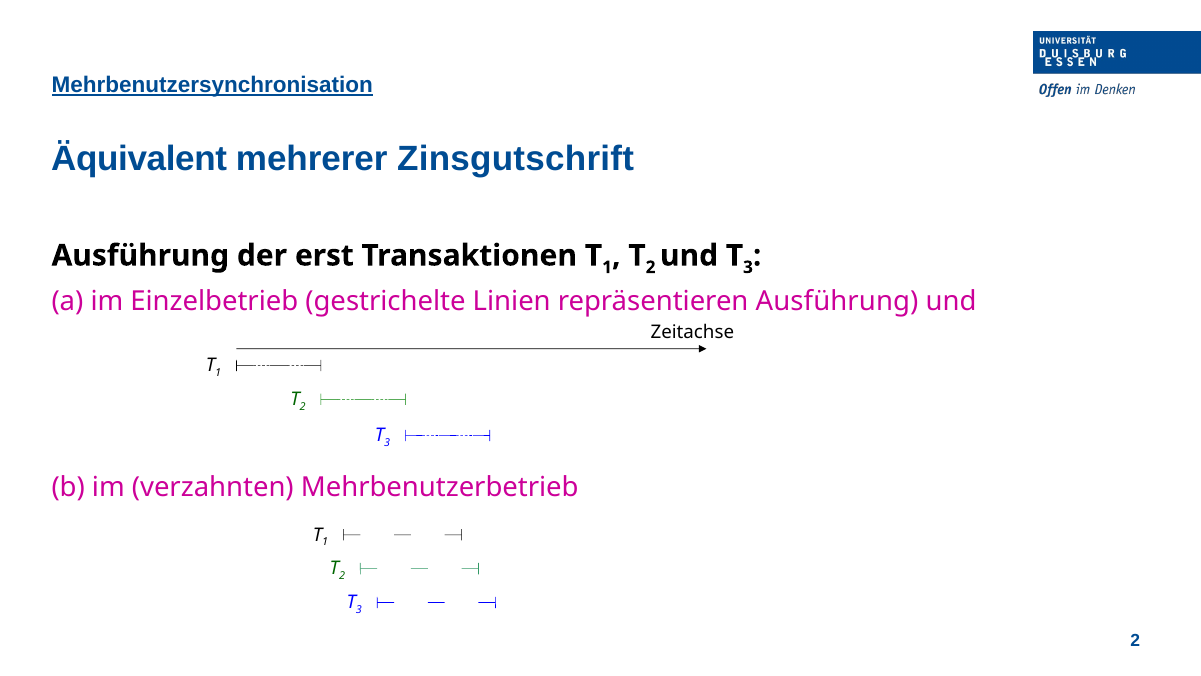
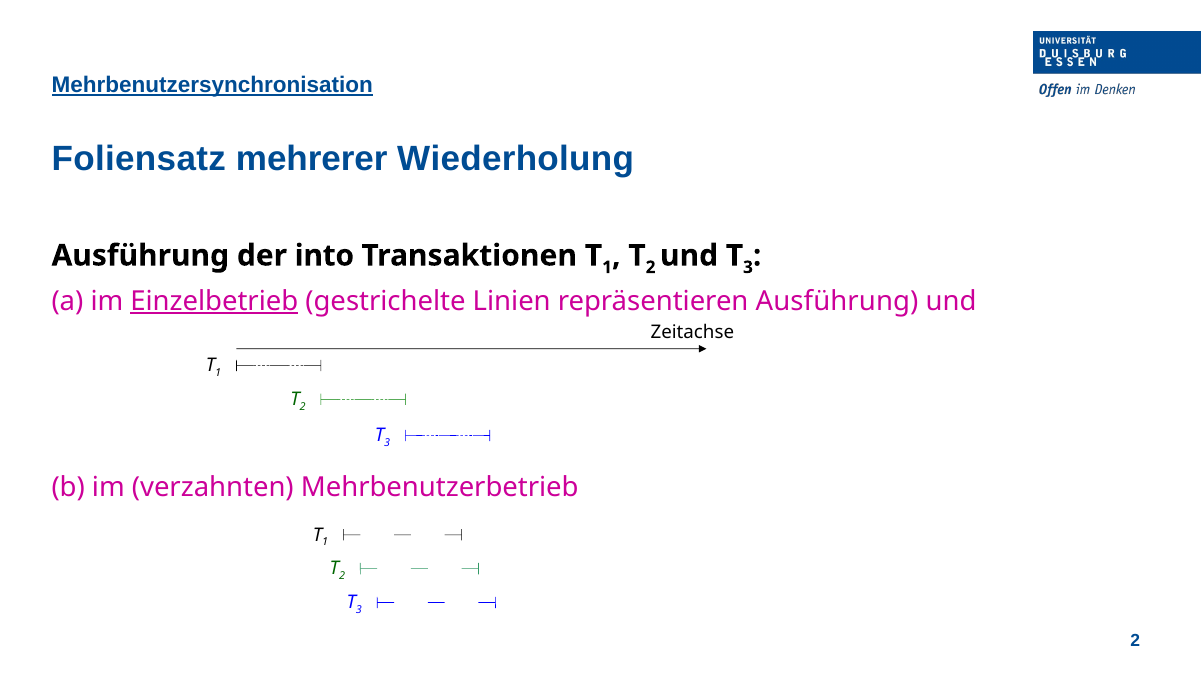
Äquivalent: Äquivalent -> Foliensatz (139, 159)
Zinsgutschrift: Zinsgutschrift -> Wiederholung (516, 159)
erst: erst -> into (324, 255)
Einzelbetrieb underline: none -> present (214, 301)
